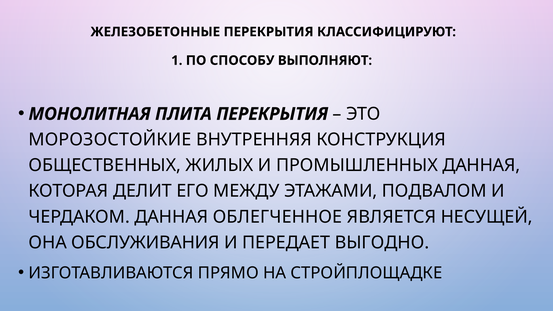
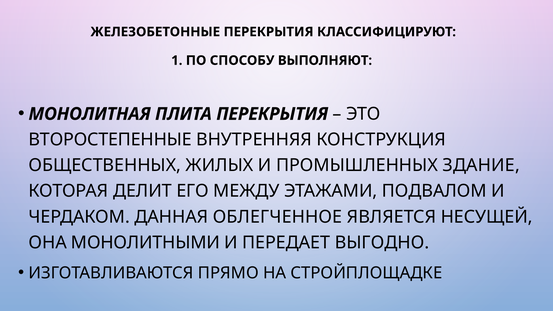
МОРОЗОСТОЙКИЕ: МОРОЗОСТОЙКИЕ -> ВТОРОСТЕПЕННЫЕ (110, 140)
ПРОМЫШЛЕННЫХ ДАННАЯ: ДАННАЯ -> ЗДАНИЕ (481, 165)
ОБСЛУЖИВАНИЯ: ОБСЛУЖИВАНИЯ -> МОНОЛИТНЫМИ (145, 243)
